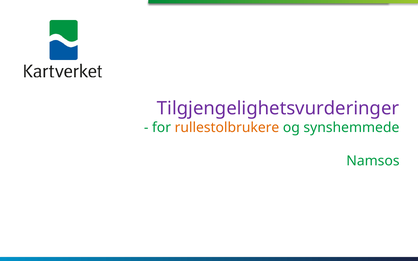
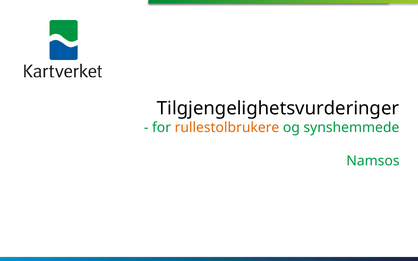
Tilgjengelighetsvurderinger colour: purple -> black (278, 109)
